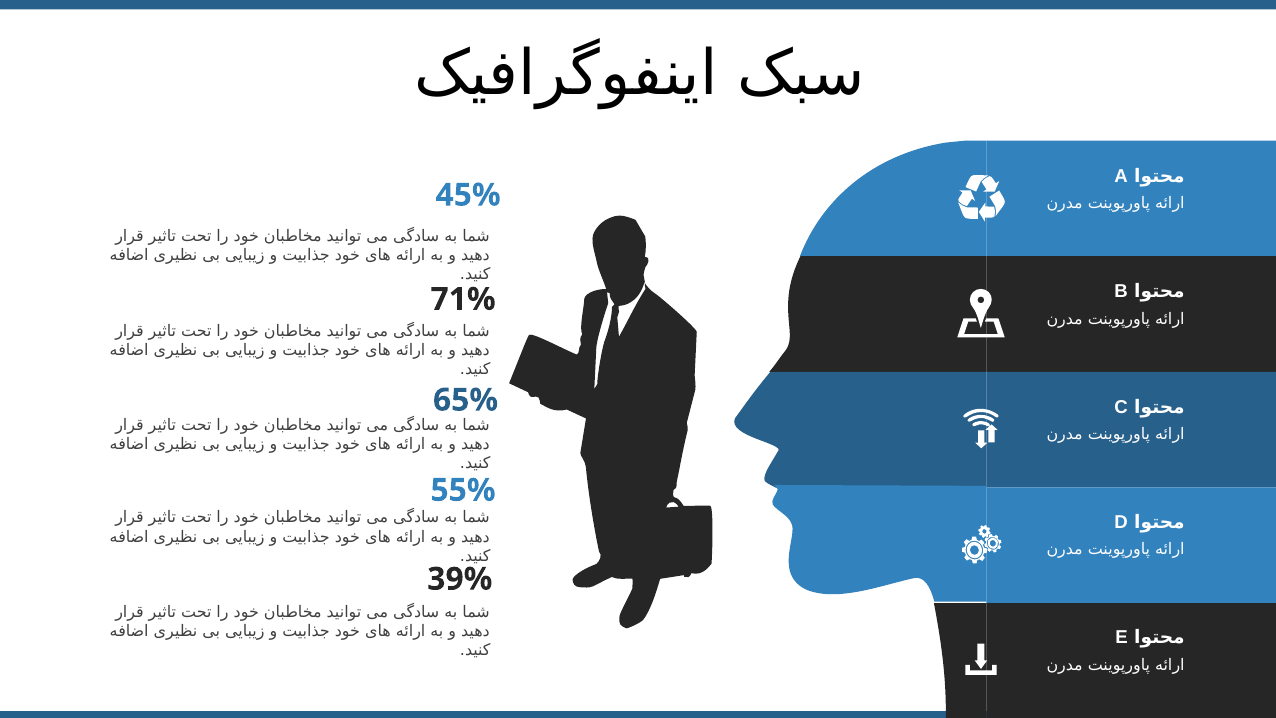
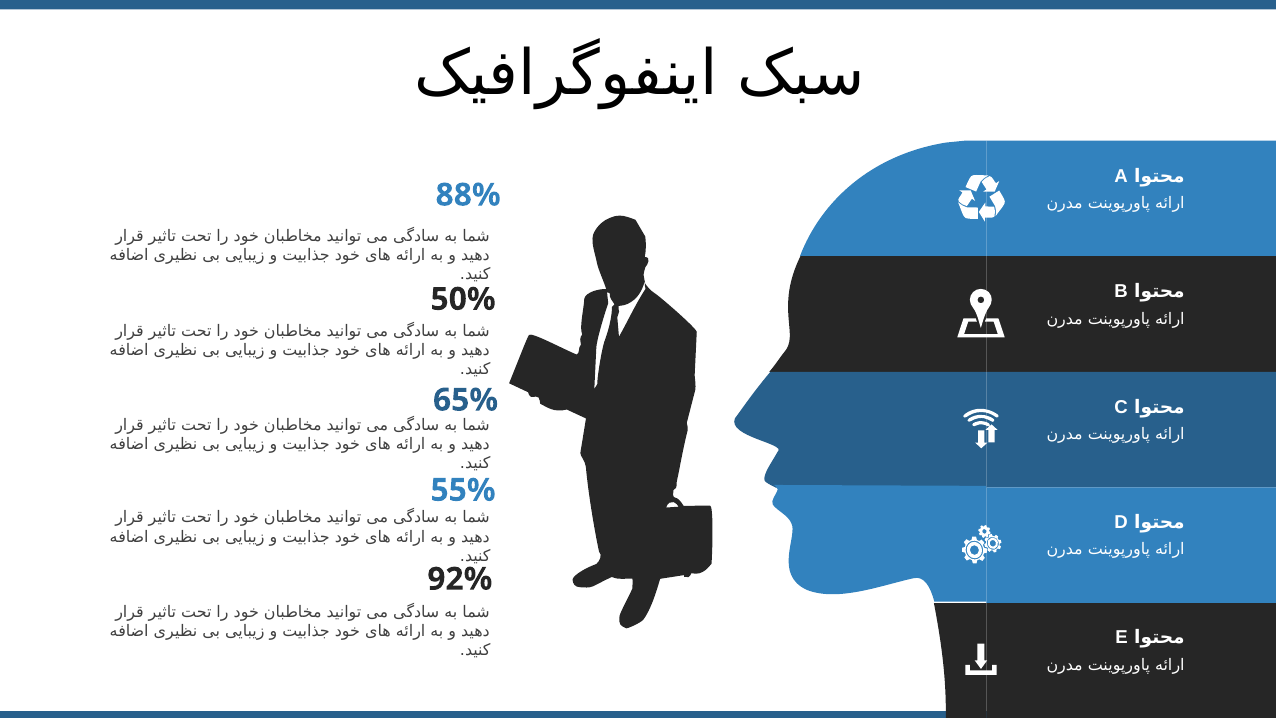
45%: 45% -> 88% (468, 195)
71%: 71% -> 50% (463, 299)
39%: 39% -> 92% (460, 579)
